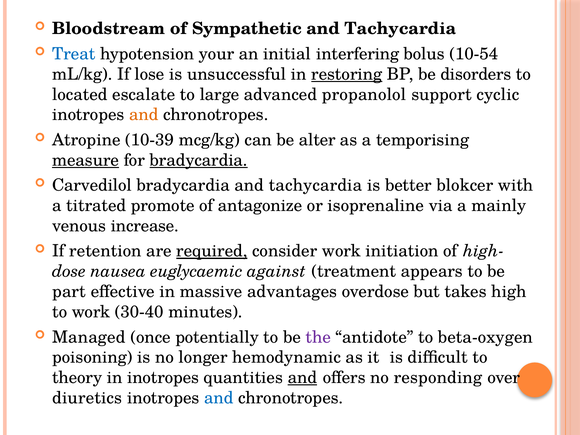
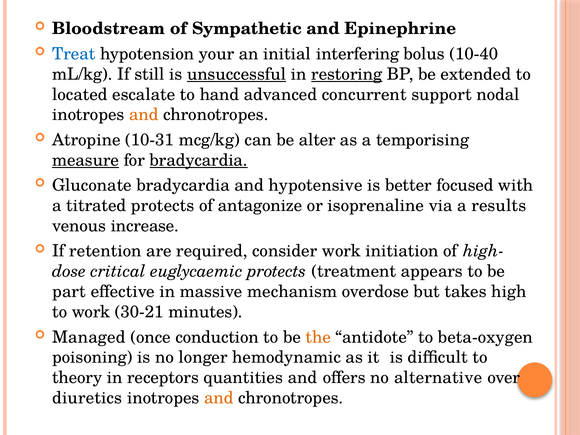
Tachycardia: Tachycardia -> Epinephrine (400, 29)
10-54: 10-54 -> 10-40 (474, 54)
lose: lose -> still (149, 74)
unsuccessful underline: none -> present (237, 74)
disorders: disorders -> extended (476, 74)
large: large -> hand (219, 94)
propanolol: propanolol -> concurrent (364, 94)
cyclic: cyclic -> nodal (498, 94)
10-39: 10-39 -> 10-31 (150, 140)
Carvedilol: Carvedilol -> Gluconate (92, 185)
bradycardia and tachycardia: tachycardia -> hypotensive (316, 185)
blokcer: blokcer -> focused (465, 185)
titrated promote: promote -> protects (163, 206)
mainly: mainly -> results (499, 206)
required underline: present -> none (212, 251)
nausea: nausea -> critical (118, 271)
euglycaemic against: against -> protects (277, 271)
advantages: advantages -> mechanism (292, 292)
30-40: 30-40 -> 30-21 (139, 312)
potentially: potentially -> conduction (217, 337)
the colour: purple -> orange (318, 337)
in inotropes: inotropes -> receptors (163, 378)
and underline: present -> none (302, 378)
responding: responding -> alternative (438, 378)
and colour: blue -> orange (219, 398)
